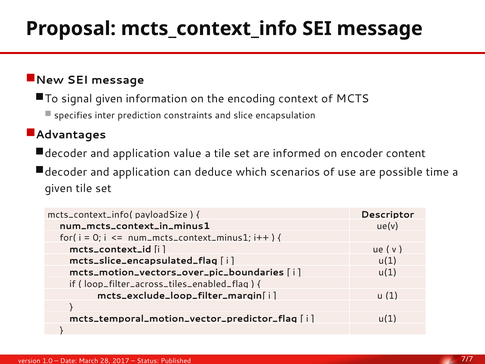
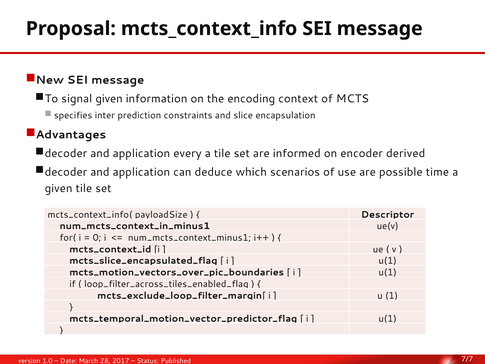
value: value -> every (187, 153)
content: content -> derived (406, 153)
